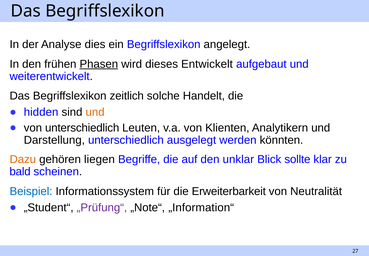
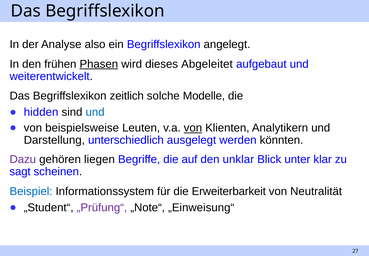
dies: dies -> also (95, 44)
Entwickelt: Entwickelt -> Abgeleitet (207, 64)
Handelt: Handelt -> Modelle (204, 96)
und colour: orange -> blue (95, 112)
von unterschiedlich: unterschiedlich -> beispielsweise (82, 128)
von underline: none -> present (193, 128)
Dazu colour: orange -> purple (23, 159)
sollte: sollte -> unter (297, 159)
bald: bald -> sagt (20, 171)
„Information“: „Information“ -> „Einweisung“ (201, 207)
